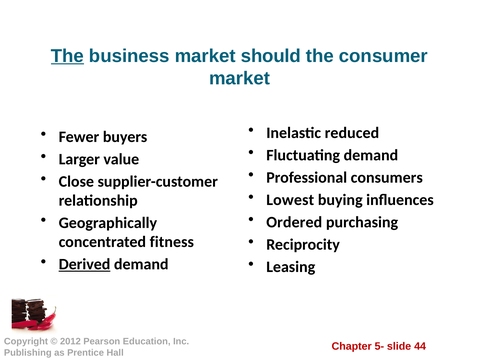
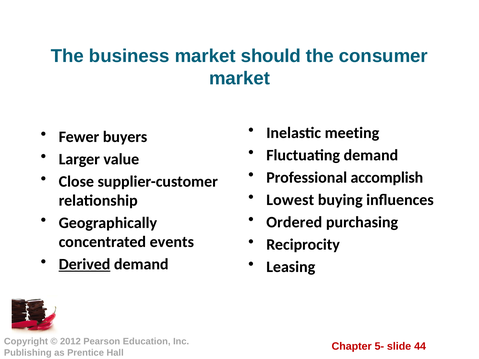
The underline: present -> none (67, 56)
reduced: reduced -> meeting (352, 133)
consumers: consumers -> accomplish (387, 178)
fitness: fitness -> events (172, 242)
